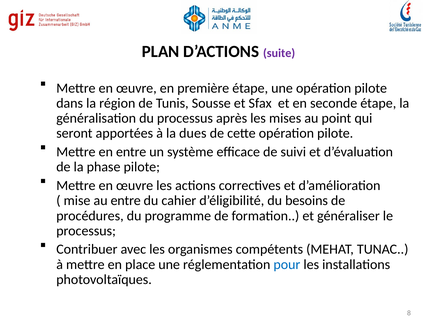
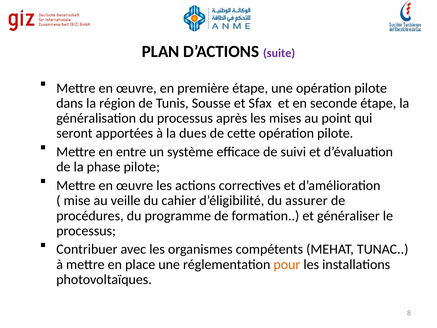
au entre: entre -> veille (126, 200)
besoins: besoins -> assurer (306, 200)
pour colour: blue -> orange (287, 264)
